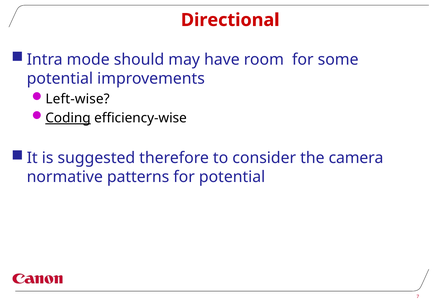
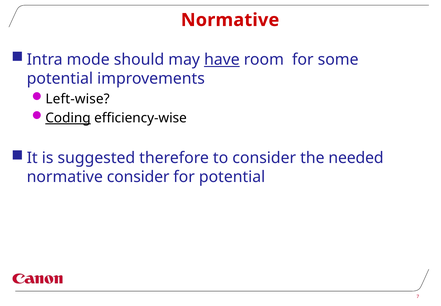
Directional: Directional -> Normative (230, 20)
have underline: none -> present (222, 60)
camera: camera -> needed (356, 158)
normative patterns: patterns -> consider (138, 177)
